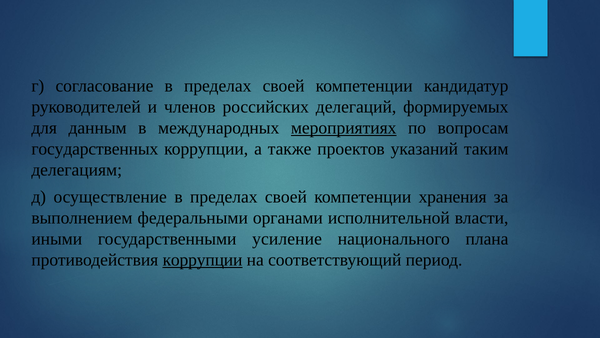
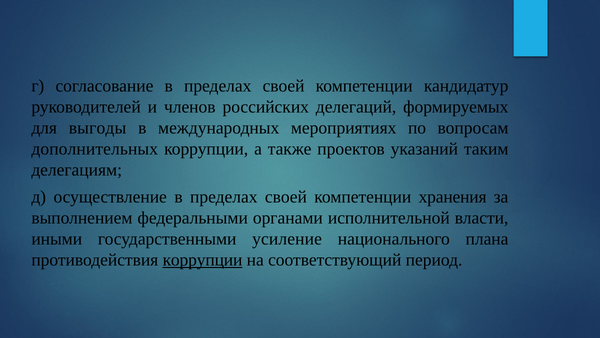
данным: данным -> выгоды (98, 128)
мероприятиях underline: present -> none (344, 128)
государственных: государственных -> дополнительных (95, 149)
